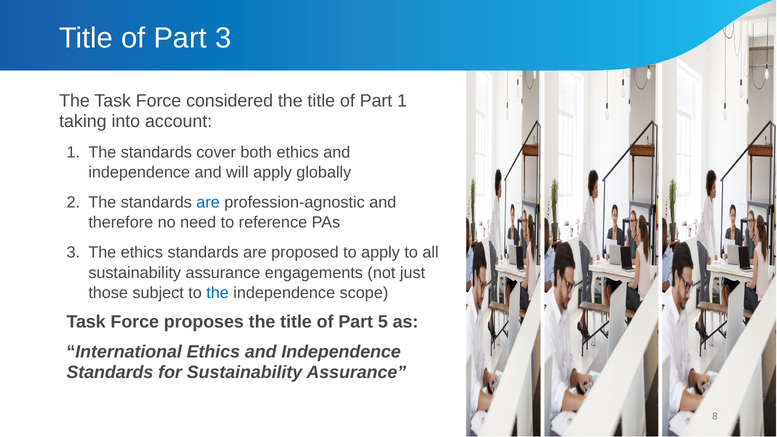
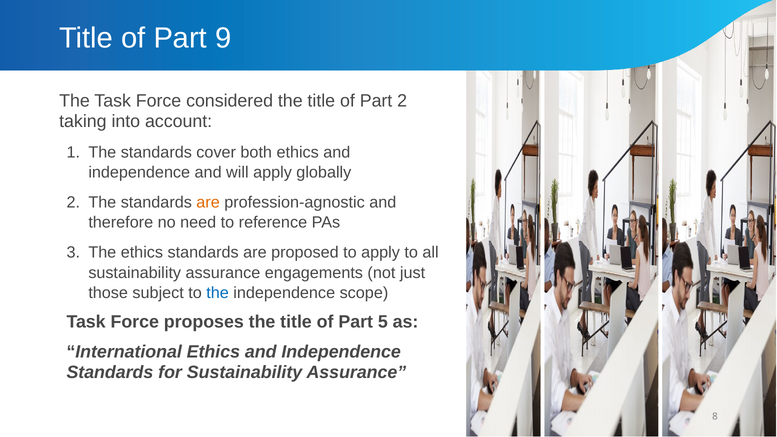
Part 3: 3 -> 9 (223, 38)
Part 1: 1 -> 2 (402, 101)
are colour: blue -> orange (208, 202)
